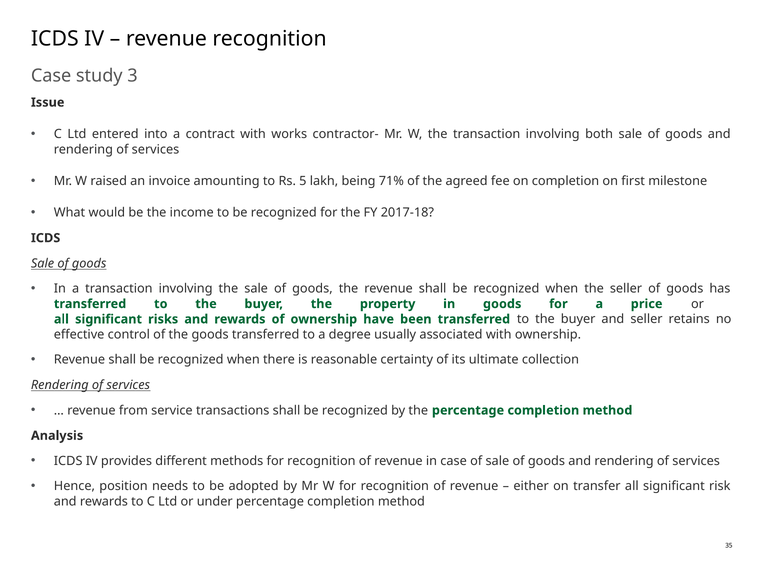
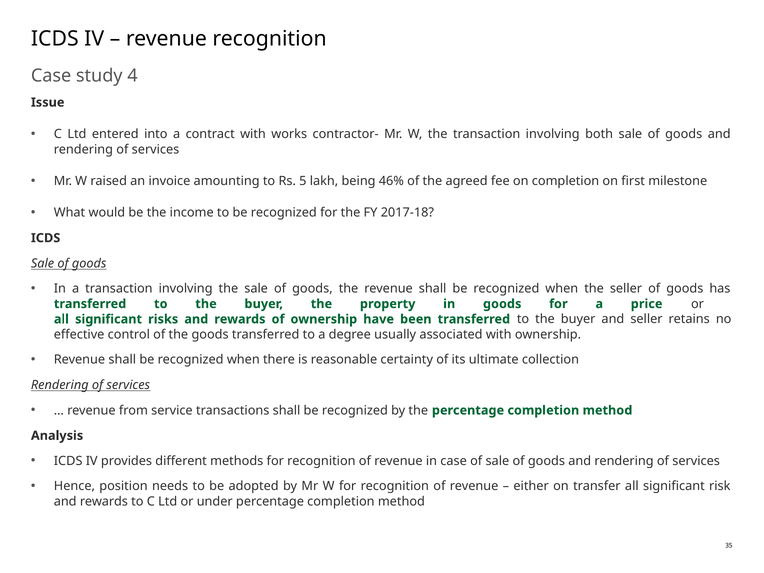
3: 3 -> 4 (133, 76)
71%: 71% -> 46% (391, 181)
